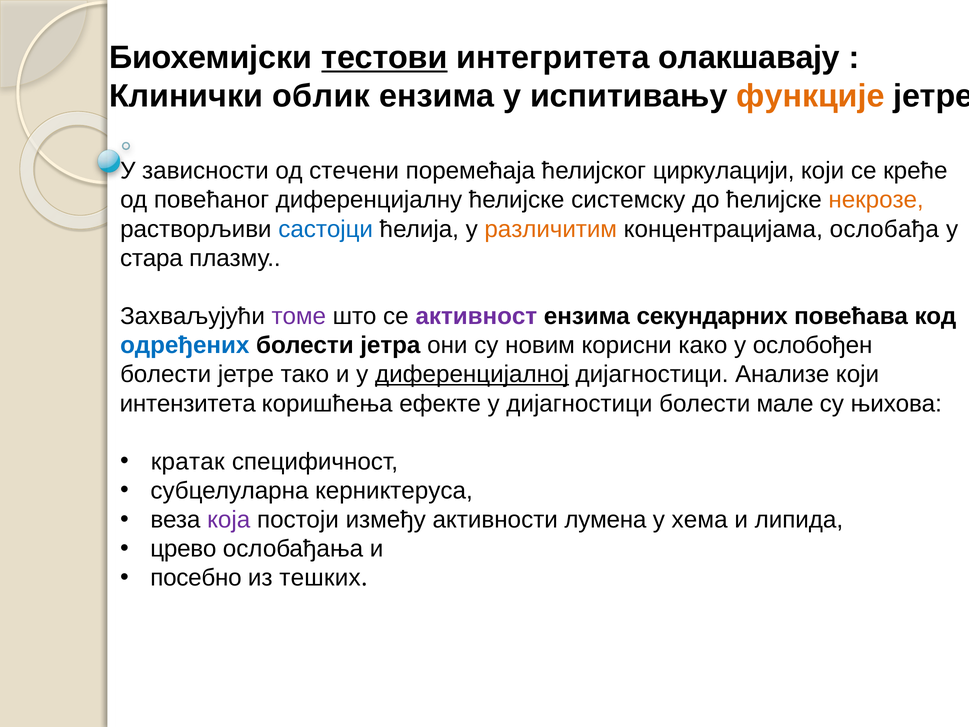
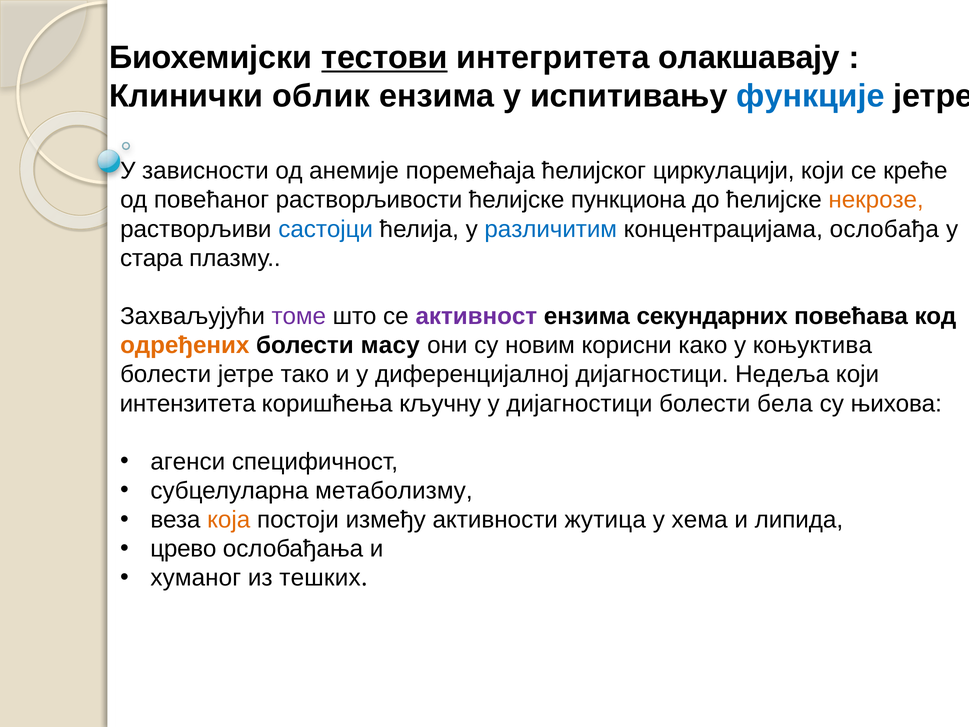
функције colour: orange -> blue (811, 96)
стечени: стечени -> анемије (354, 171)
диференцијалну: диференцијалну -> растворљивости (369, 200)
системску: системску -> пункциона (628, 200)
различитим colour: orange -> blue (551, 229)
одређених colour: blue -> orange (185, 345)
јетра: јетра -> масу (390, 345)
ослобођен: ослобођен -> коњуктива (812, 345)
диференцијалној underline: present -> none (472, 374)
Анализе: Анализе -> Недеља (782, 374)
ефекте: ефекте -> кључну (440, 403)
мале: мале -> бела (785, 403)
кратак: кратак -> агенси (188, 462)
керниктеруса: керниктеруса -> метаболизму (394, 491)
која colour: purple -> orange (229, 520)
лумена: лумена -> жутица (605, 520)
посебно: посебно -> хуманог (196, 578)
